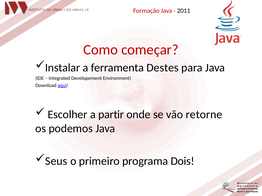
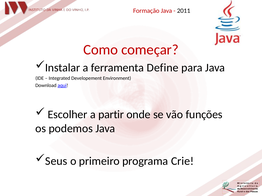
Destes: Destes -> Define (163, 68)
retorne: retorne -> funções (204, 115)
Dois: Dois -> Crie (182, 161)
